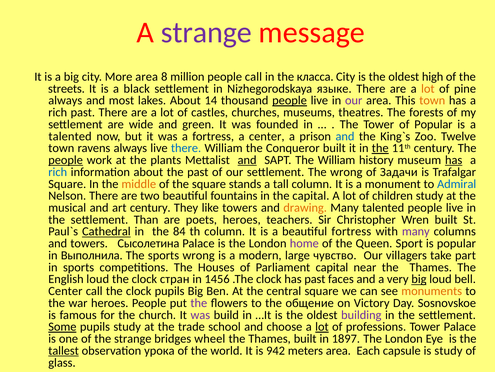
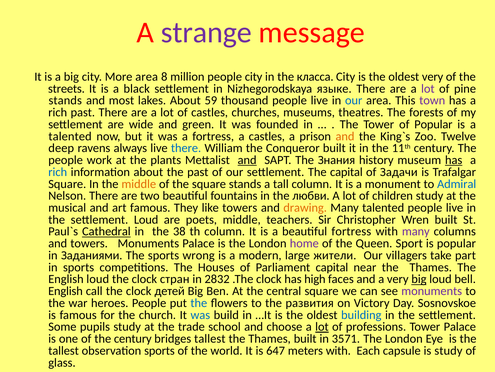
people call: call -> city (254, 77)
oldest high: high -> very (433, 77)
lot colour: orange -> purple (428, 88)
always: always -> stands (65, 100)
14: 14 -> 59 (211, 100)
people underline: present -> none (290, 100)
our colour: purple -> blue (354, 100)
town colour: orange -> purple (432, 100)
a center: center -> castles (267, 136)
and colour: blue -> orange (345, 136)
town: town -> deep (61, 148)
the underline: present -> none (380, 148)
people underline: present -> none (66, 160)
The William: William -> Знания (336, 160)
The wrong: wrong -> capital (346, 172)
the capital: capital -> любви (311, 195)
art century: century -> famous (150, 207)
settlement Than: Than -> Loud (146, 219)
poets heroes: heroes -> middle (242, 219)
84: 84 -> 38 (179, 231)
towers Сысолетина: Сысолетина -> Monuments (148, 243)
Выполнила: Выполнила -> Заданиями (92, 255)
чувство: чувство -> жители (335, 255)
1456: 1456 -> 2832 (217, 279)
has past: past -> high (315, 279)
Center: Center -> English (65, 291)
clock pupils: pupils -> детей (170, 291)
monuments colour: orange -> purple (432, 291)
the colour: purple -> blue (199, 302)
общение: общение -> развития (310, 302)
was colour: purple -> blue (200, 314)
building colour: purple -> blue (361, 314)
Some underline: present -> none (62, 326)
the strange: strange -> century (133, 338)
bridges wheel: wheel -> tallest (210, 338)
1897: 1897 -> 3571 (346, 338)
tallest underline: present -> none (64, 350)
observation урока: урока -> sports (159, 350)
942: 942 -> 647 (276, 350)
meters area: area -> with (338, 350)
